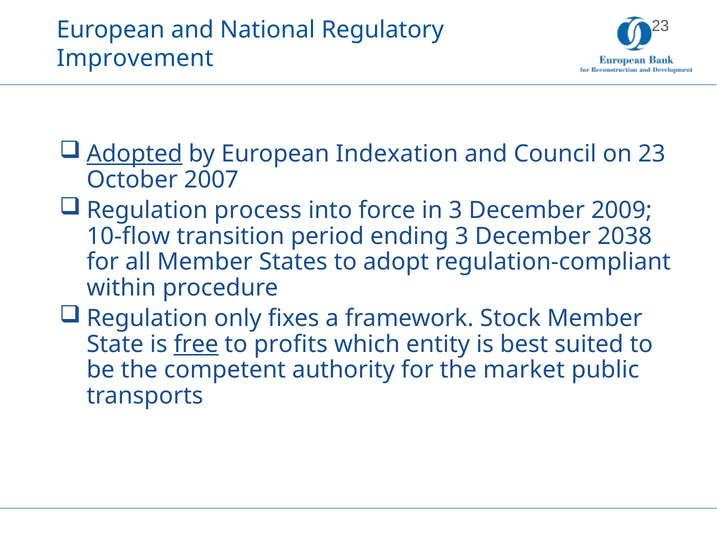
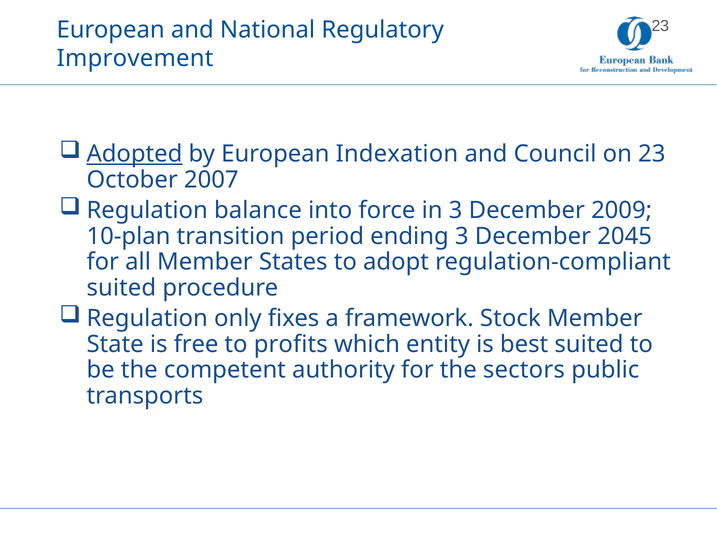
process: process -> balance (258, 210)
10-flow: 10-flow -> 10-plan (129, 236)
2038: 2038 -> 2045 (625, 236)
within: within -> suited (121, 288)
free underline: present -> none (196, 344)
market: market -> sectors (524, 370)
